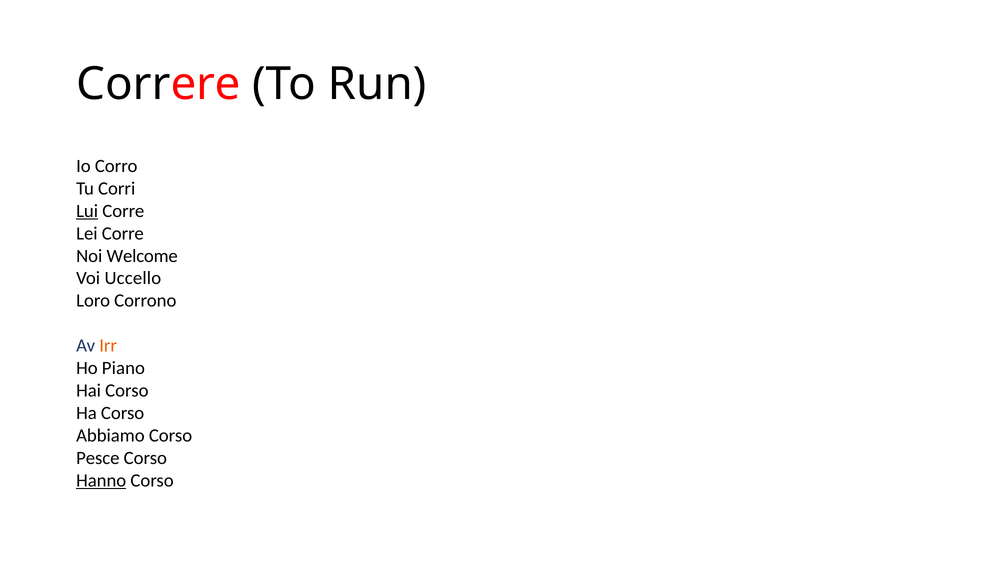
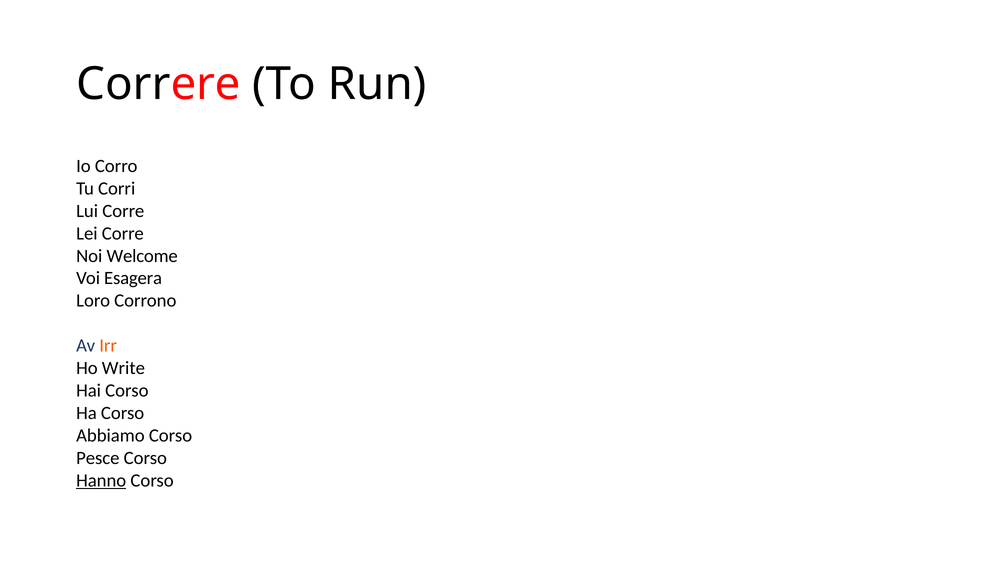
Lui underline: present -> none (87, 211)
Uccello: Uccello -> Esagera (133, 278)
Piano: Piano -> Write (123, 368)
